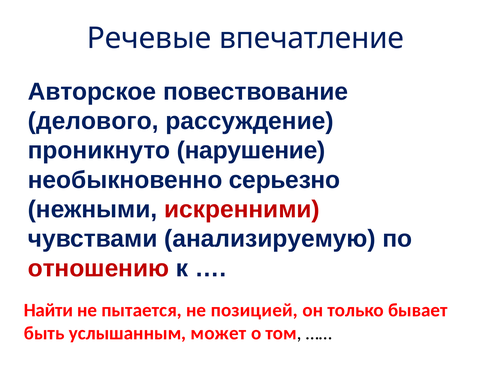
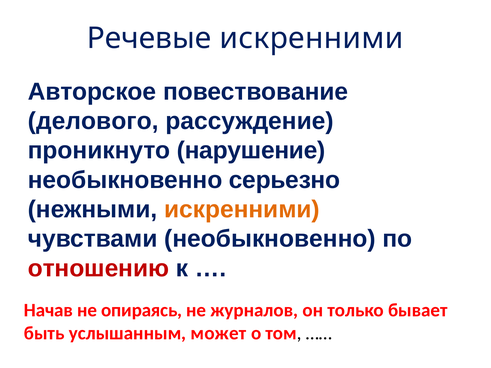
Речевые впечатление: впечатление -> искренними (311, 38)
искренними colour: red -> orange (242, 210)
чувствами анализируемую: анализируемую -> необыкновенно (270, 239)
Найти: Найти -> Начав (48, 311)
пытается: пытается -> опираясь (142, 311)
позицией: позицией -> журналов (254, 311)
